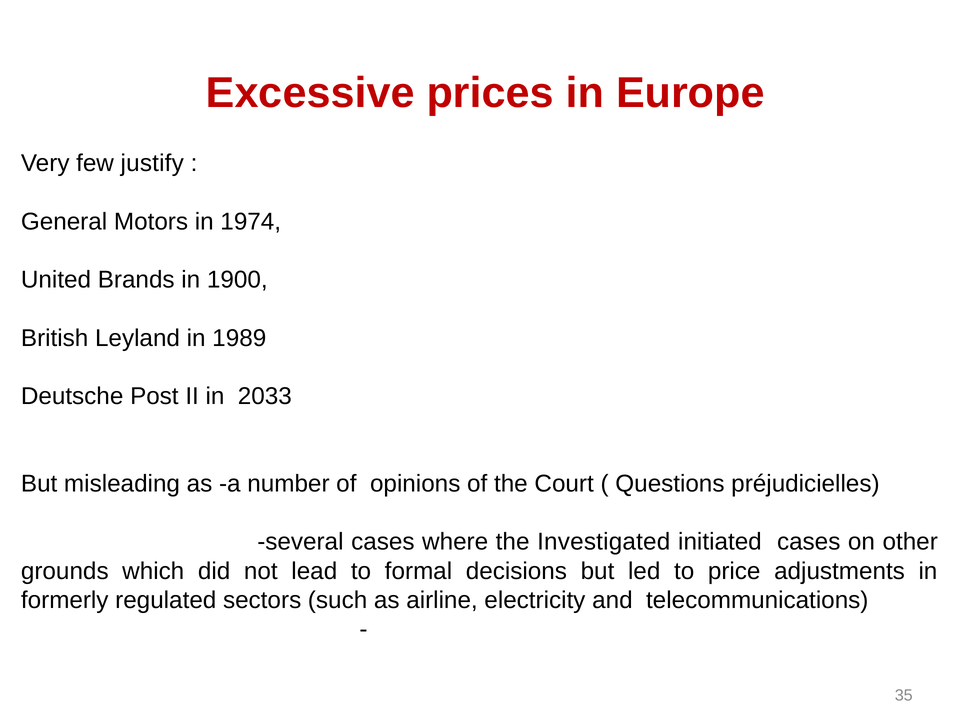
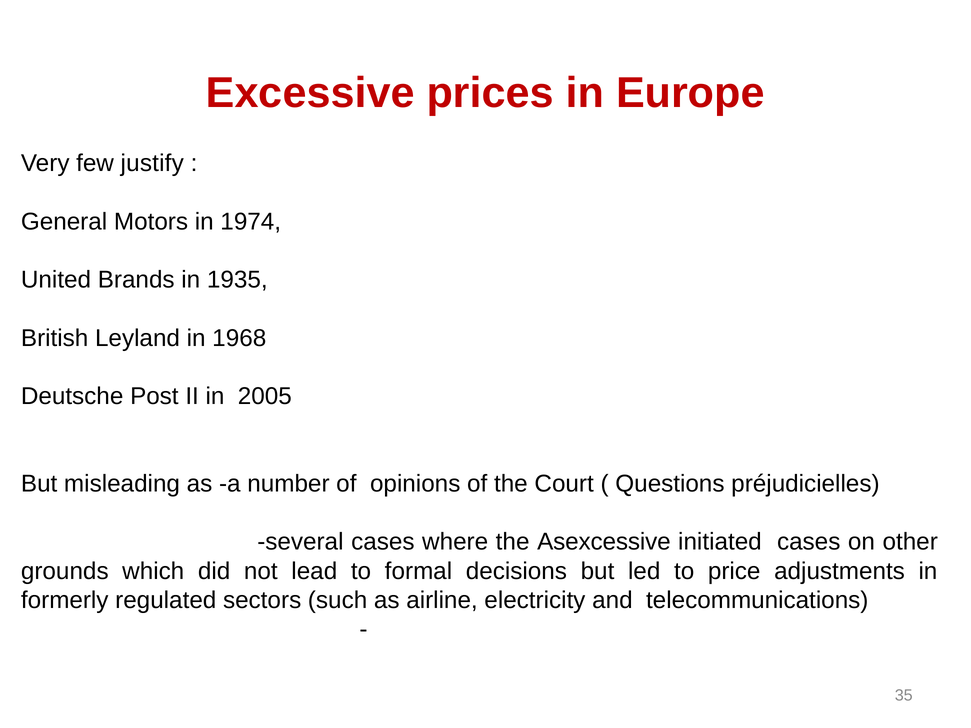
1900: 1900 -> 1935 (237, 280)
1989: 1989 -> 1968 (239, 338)
2033: 2033 -> 2005 (265, 396)
Investigated: Investigated -> Asexcessive (604, 542)
